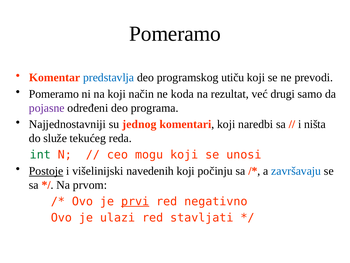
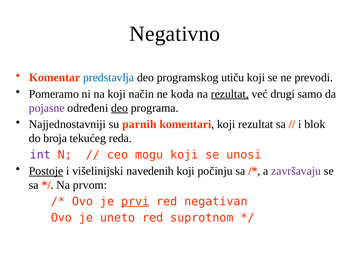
Pomeramo: Pomeramo -> Negativno (175, 34)
rezultat underline: none -> present (230, 94)
deo underline: none -> present (120, 108)
jednog: jednog -> parnih (139, 124)
koji naredbi: naredbi -> rezultat (256, 124)
ništa: ništa -> blok (315, 124)
služe: služe -> broja (55, 138)
int colour: green -> purple (40, 154)
završavaju colour: blue -> purple (296, 171)
negativno: negativno -> negativan (216, 201)
ulazi: ulazi -> uneto (118, 217)
stavljati: stavljati -> suprotnom (202, 217)
